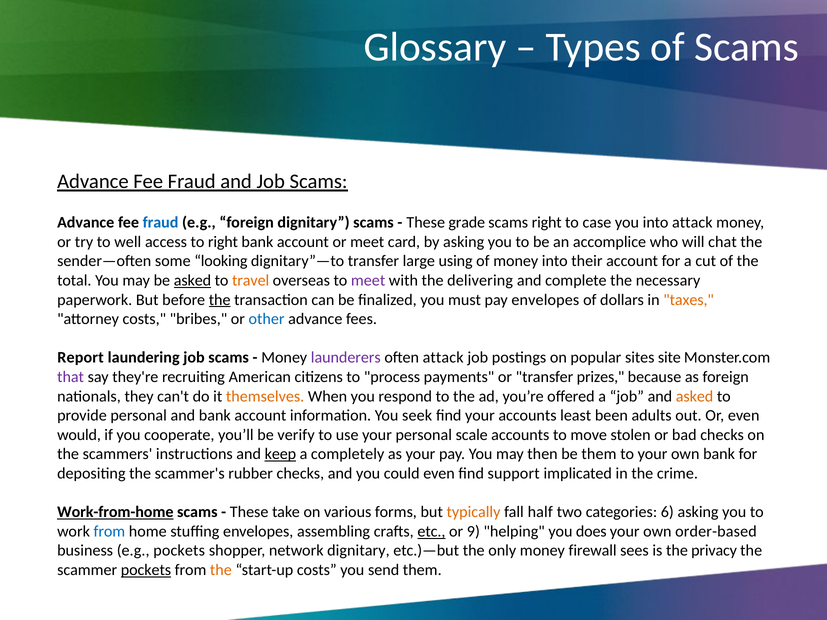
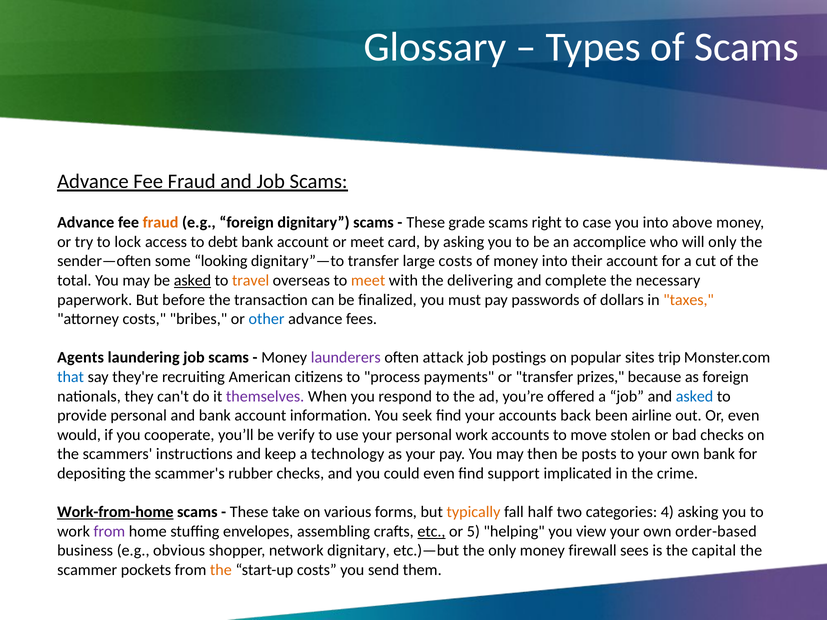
fraud colour: blue -> orange (161, 223)
into attack: attack -> above (692, 223)
well: well -> lock (128, 242)
to right: right -> debt (223, 242)
will chat: chat -> only (722, 242)
large using: using -> costs (455, 261)
meet colour: purple -> orange (368, 281)
the underline: present -> none (220, 300)
pay envelopes: envelopes -> passwords (545, 300)
Report: Report -> Agents (81, 358)
site: site -> trip (669, 358)
that colour: purple -> blue (71, 377)
themselves colour: orange -> purple (265, 396)
asked colour: orange -> blue (695, 396)
least: least -> back (576, 416)
adults: adults -> airline (652, 416)
personal scale: scale -> work (472, 435)
keep underline: present -> none (280, 454)
completely: completely -> technology (348, 454)
be them: them -> posts (599, 454)
6: 6 -> 4 (667, 512)
from colour: blue -> purple (109, 532)
9: 9 -> 5 (473, 532)
does: does -> view (591, 532)
e.g pockets: pockets -> obvious (179, 551)
privacy: privacy -> capital (714, 551)
pockets underline: present -> none (146, 570)
